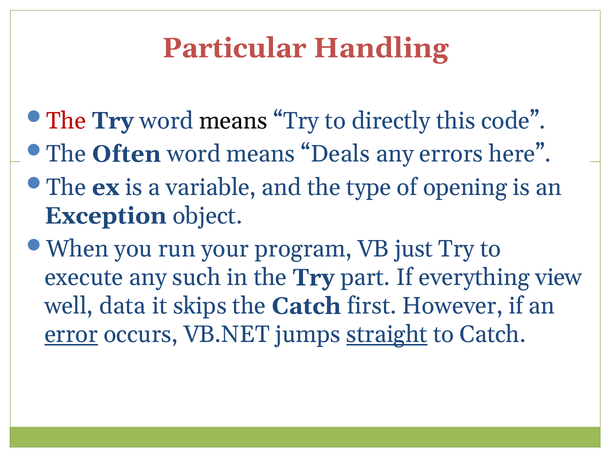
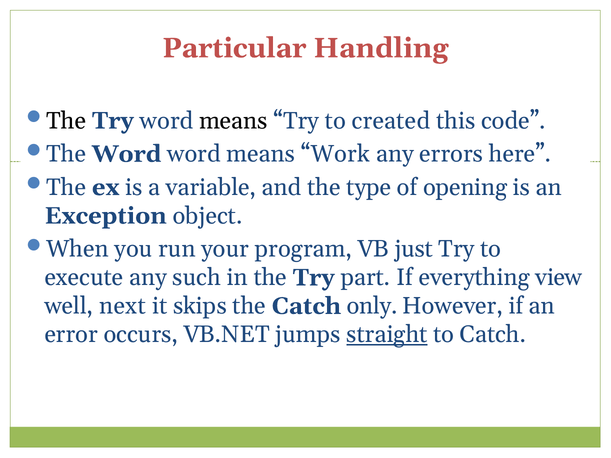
The colour: red -> black (66, 121)
directly: directly -> created (391, 121)
The Often: Often -> Word (127, 154)
Deals: Deals -> Work (335, 154)
data: data -> next (123, 306)
first: first -> only (372, 306)
error underline: present -> none (71, 335)
